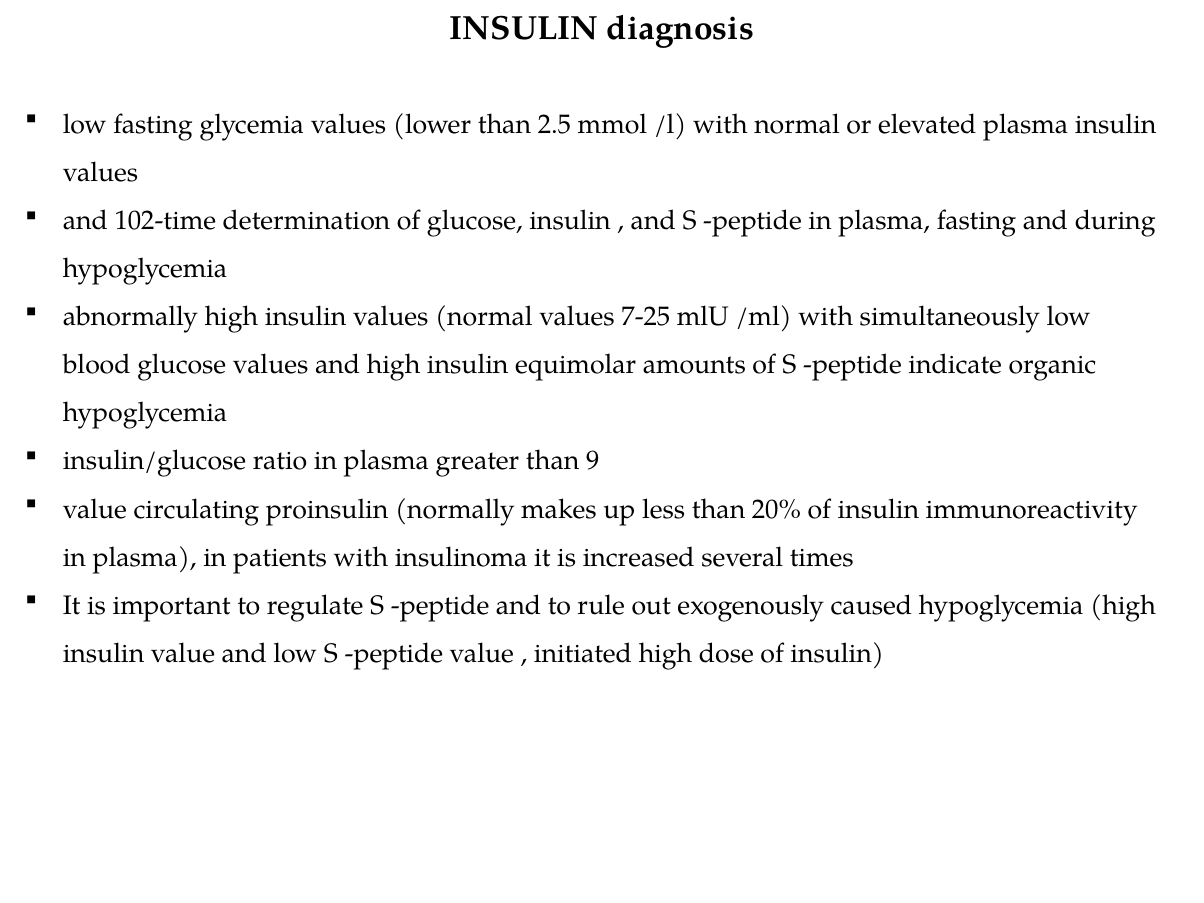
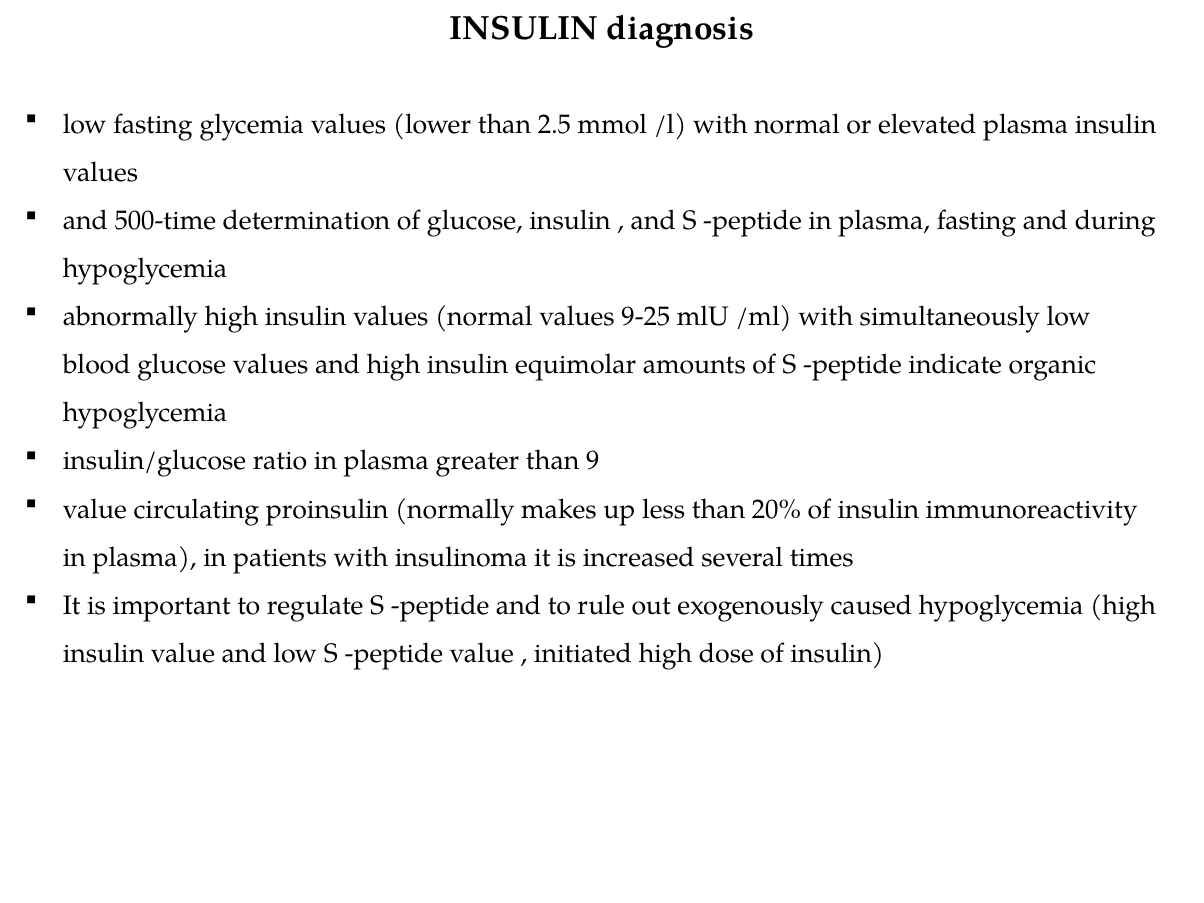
102-time: 102-time -> 500-time (165, 221)
7-25: 7-25 -> 9-25 (646, 317)
